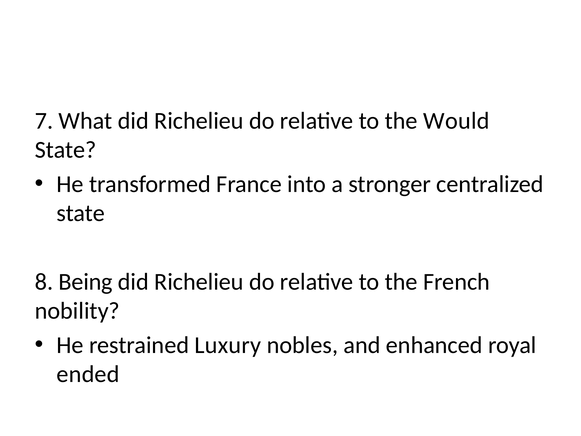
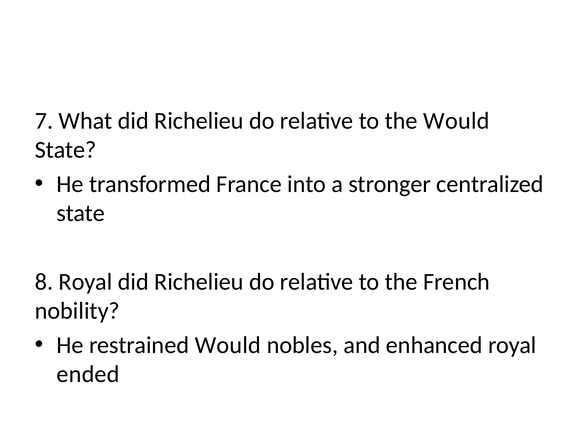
8 Being: Being -> Royal (86, 282)
restrained Luxury: Luxury -> Would (228, 345)
